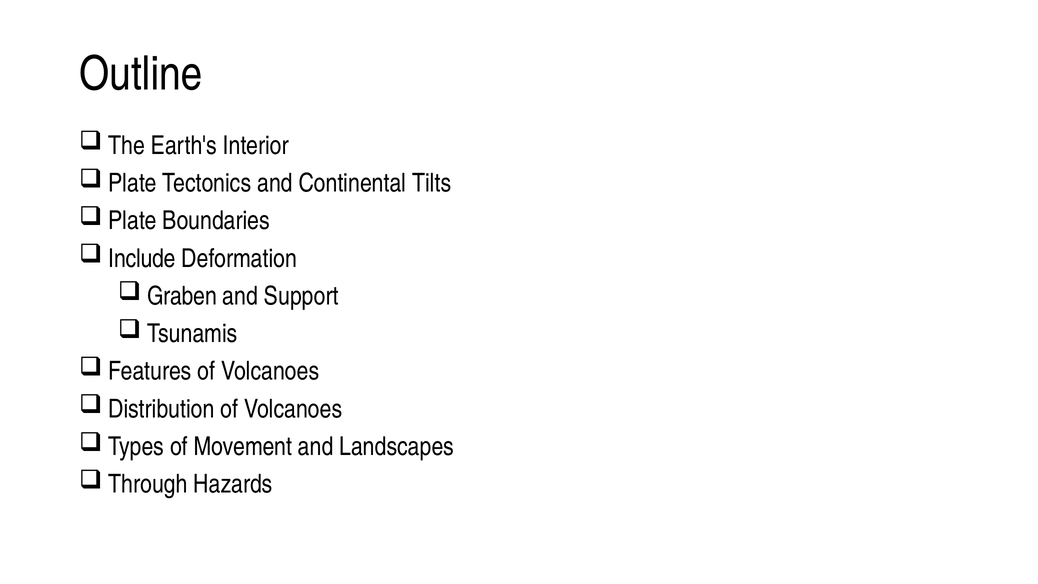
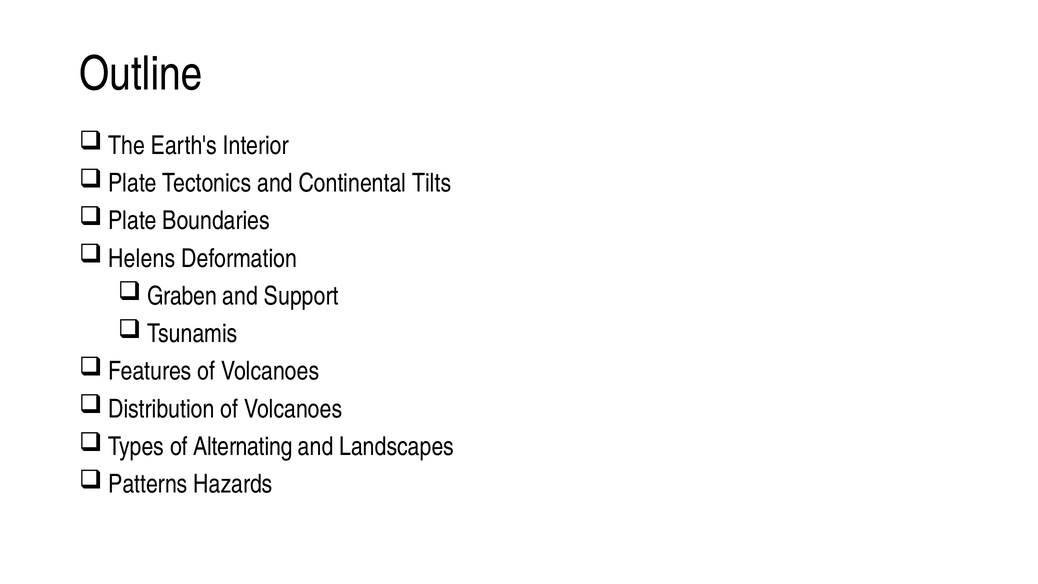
Include: Include -> Helens (142, 258)
Movement: Movement -> Alternating (243, 447)
Through: Through -> Patterns (148, 484)
